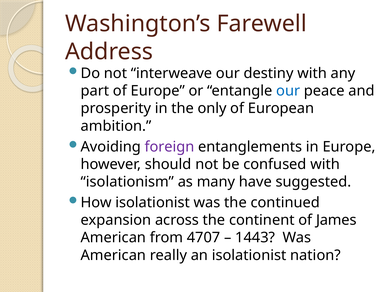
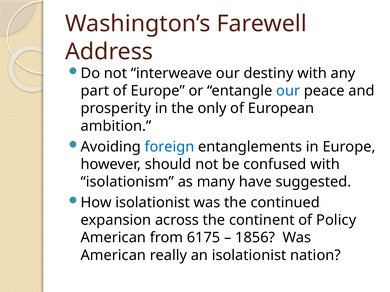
foreign colour: purple -> blue (169, 147)
James: James -> Policy (336, 221)
4707: 4707 -> 6175 (204, 238)
1443: 1443 -> 1856 (255, 238)
